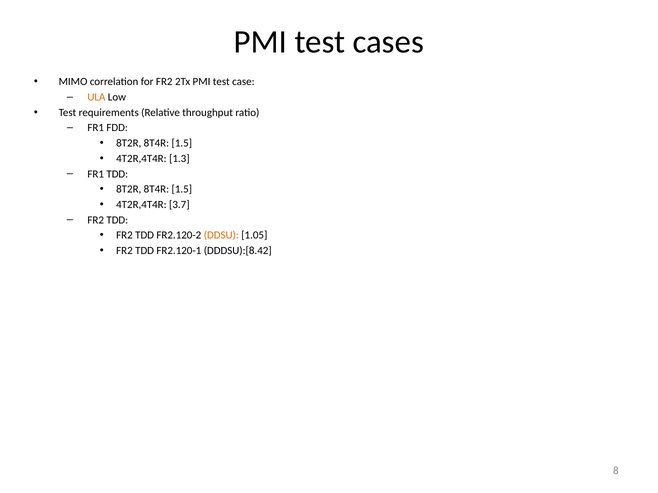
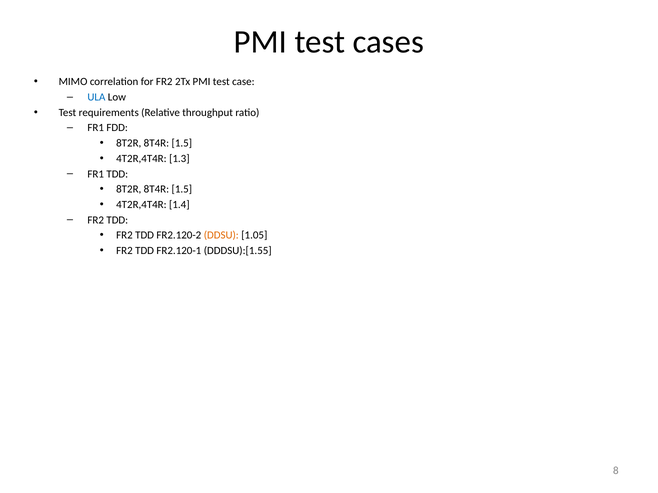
ULA colour: orange -> blue (96, 97)
3.7: 3.7 -> 1.4 (179, 205)
DDDSU):[8.42: DDDSU):[8.42 -> DDDSU):[1.55 (238, 251)
